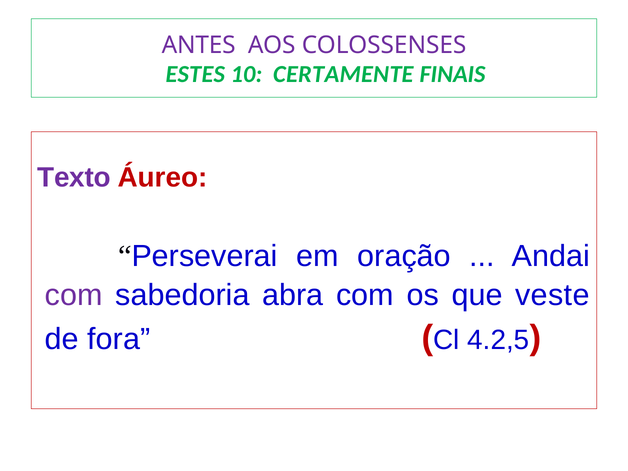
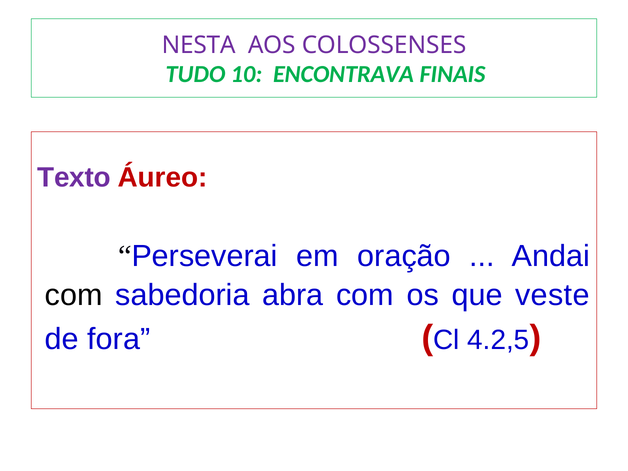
ANTES: ANTES -> NESTA (199, 45)
ESTES: ESTES -> TUDO (195, 74)
CERTAMENTE: CERTAMENTE -> ENCONTRAVA (344, 74)
com colour: purple -> black (74, 295)
